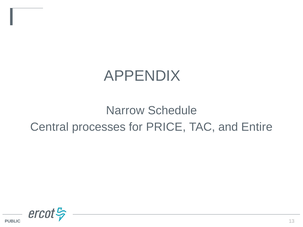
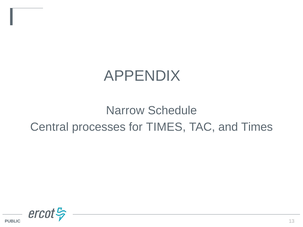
for PRICE: PRICE -> TIMES (166, 127)
and Entire: Entire -> Times (257, 127)
